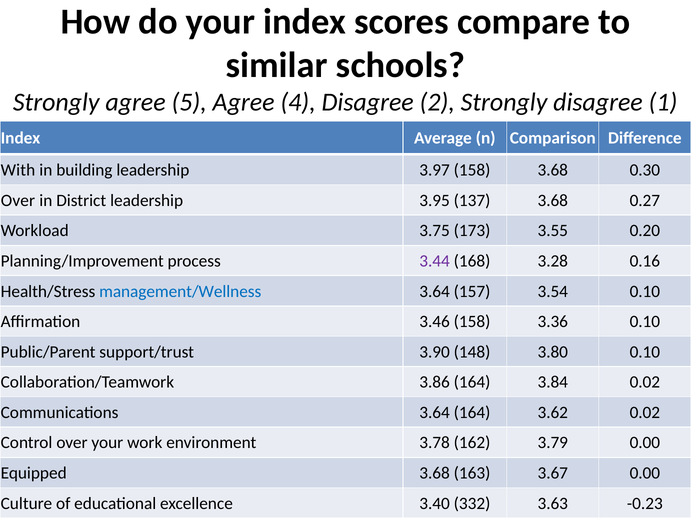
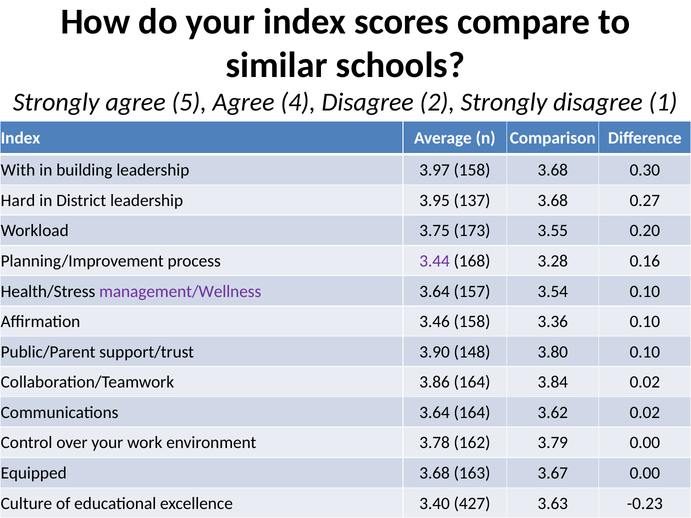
Over: Over -> Hard (18, 201)
management/Wellness colour: blue -> purple (180, 291)
332: 332 -> 427 (472, 504)
